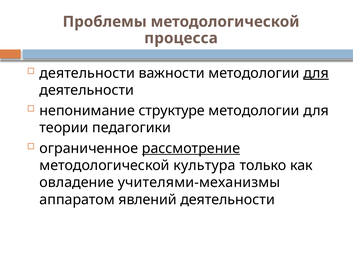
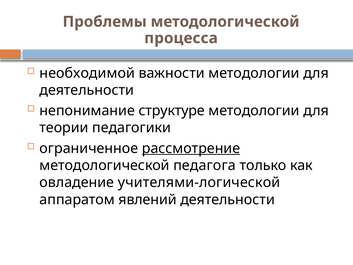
деятельности: деятельности -> необходимой (87, 73)
для underline: present -> none (316, 73)
культура: культура -> педагога (205, 165)
учителями-механизмы: учителями-механизмы -> учителями-логической (199, 182)
